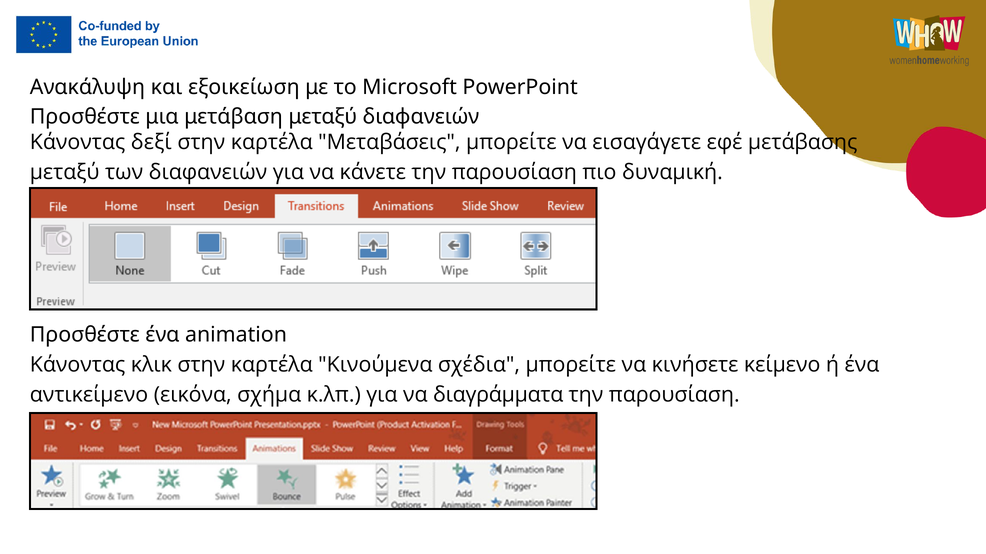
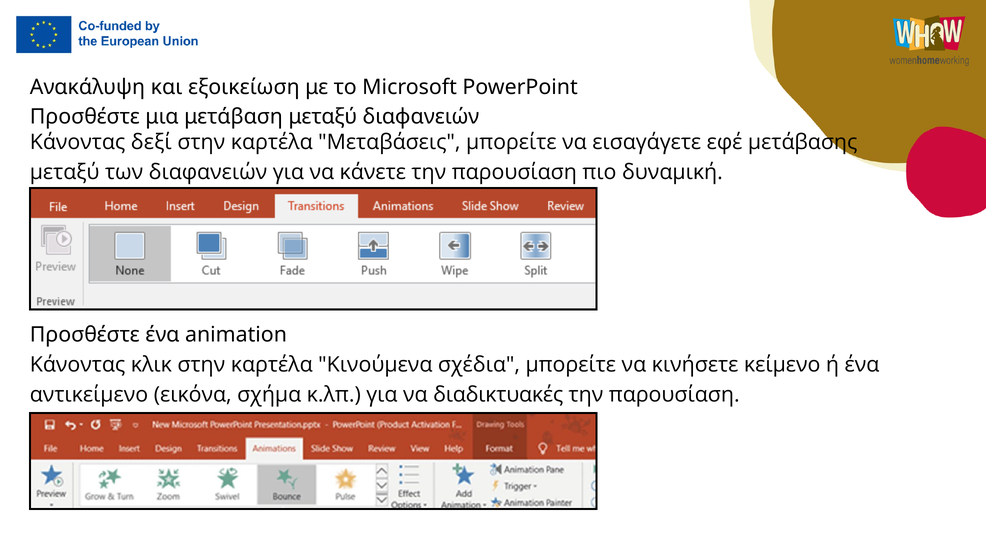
διαγράμματα: διαγράμματα -> διαδικτυακές (498, 395)
